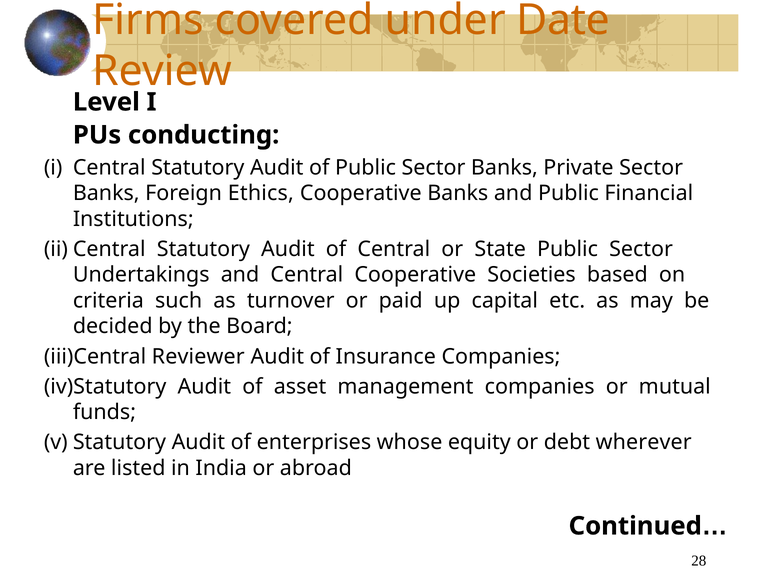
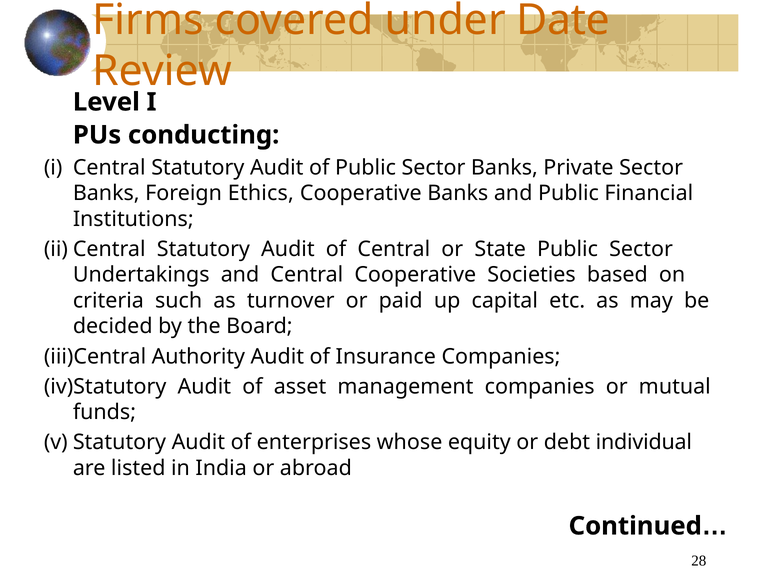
Reviewer: Reviewer -> Authority (198, 356)
wherever: wherever -> individual (644, 442)
